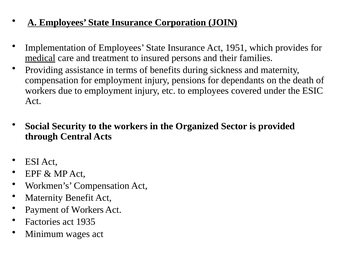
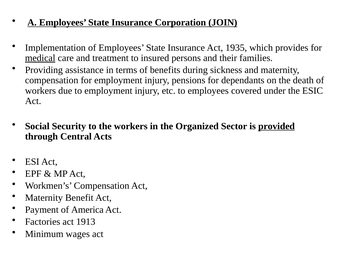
1951: 1951 -> 1935 (236, 48)
provided underline: none -> present (277, 127)
Payment of Workers: Workers -> America (87, 210)
1935: 1935 -> 1913 (86, 222)
